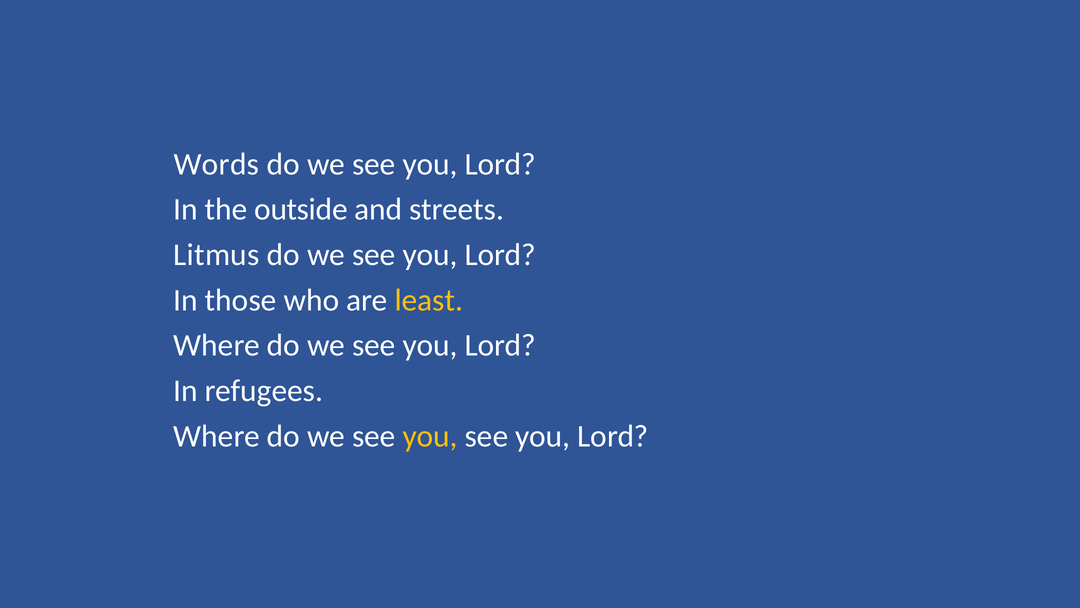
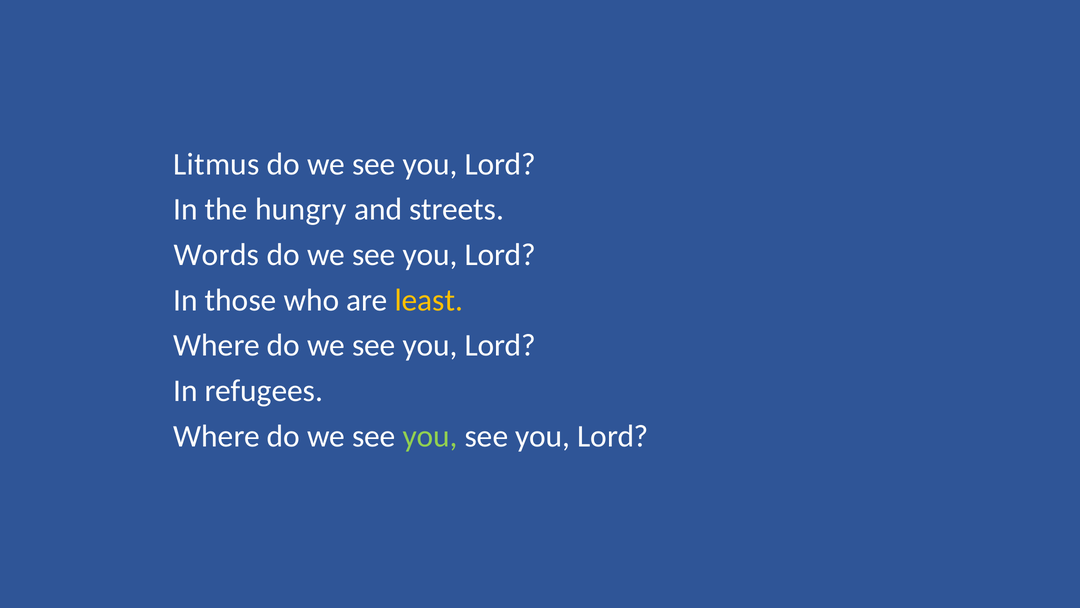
Words: Words -> Litmus (217, 164)
outside: outside -> hungry (301, 209)
Litmus: Litmus -> Words (216, 255)
you colour: yellow -> light green (430, 436)
